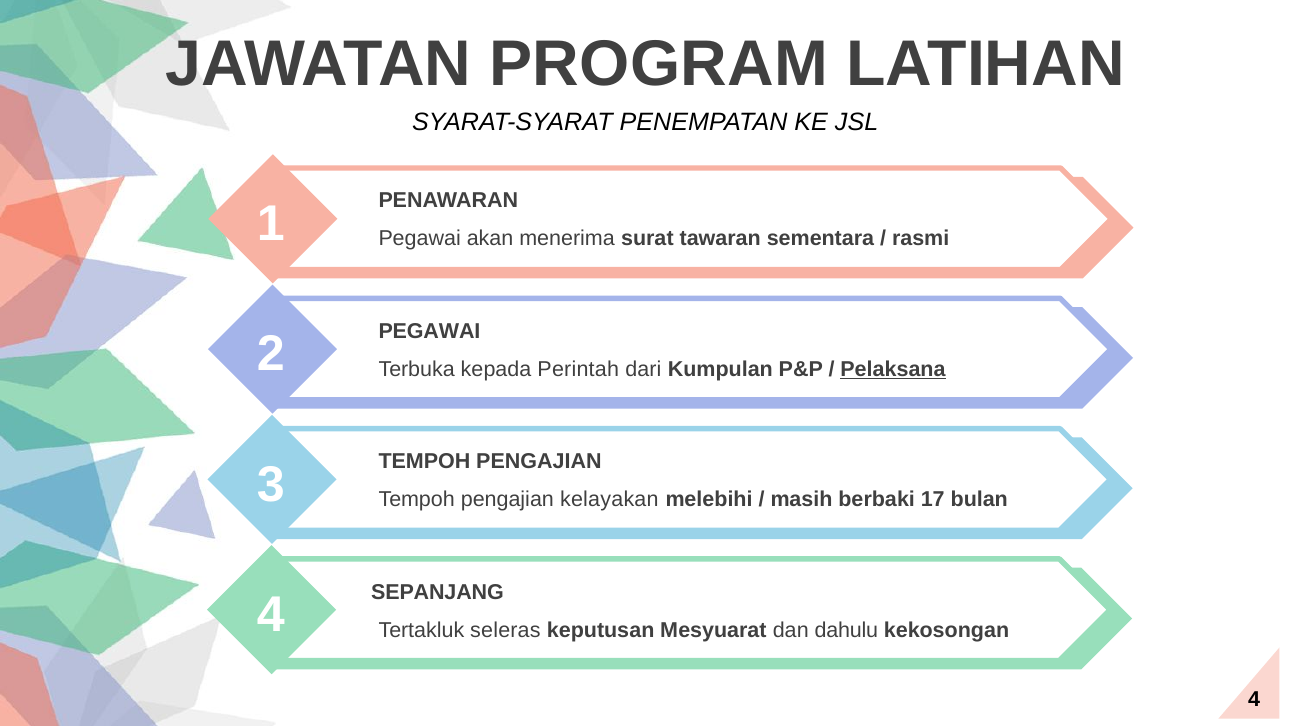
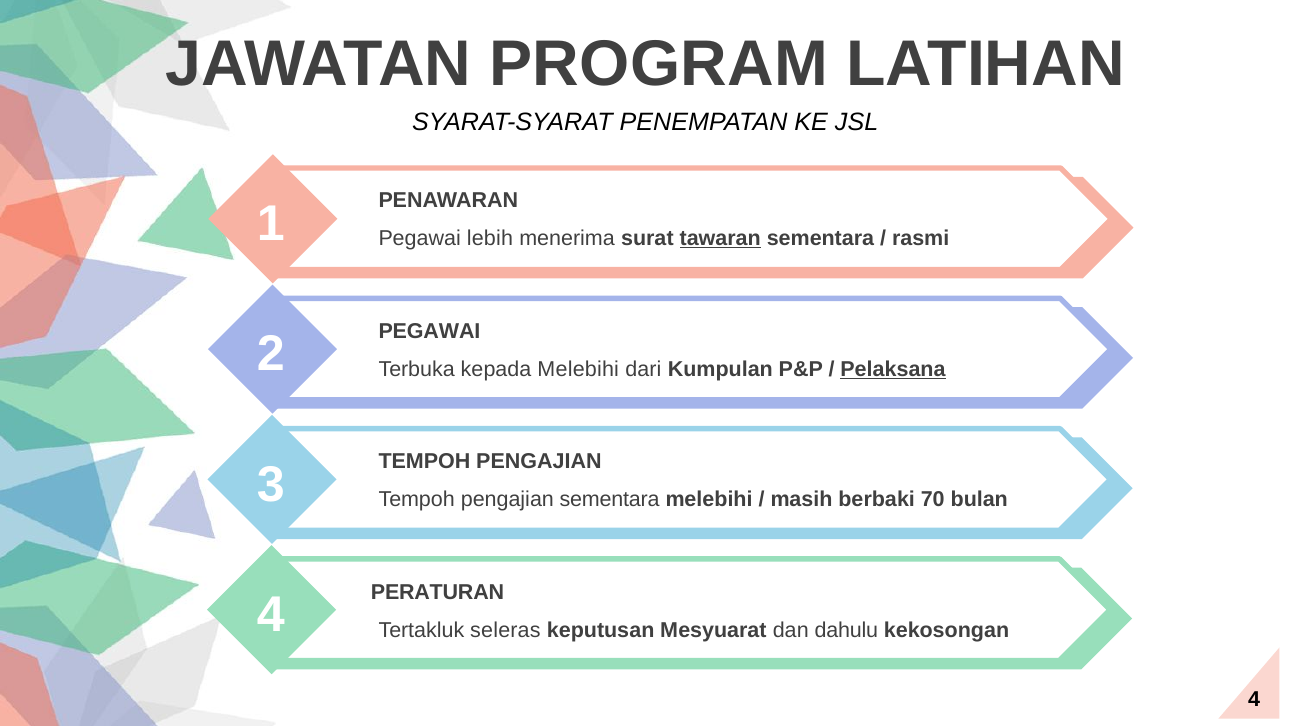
akan: akan -> lebih (490, 239)
tawaran underline: none -> present (720, 239)
kepada Perintah: Perintah -> Melebihi (578, 369)
pengajian kelayakan: kelayakan -> sementara (610, 500)
17: 17 -> 70 (933, 500)
SEPANJANG: SEPANJANG -> PERATURAN (437, 593)
